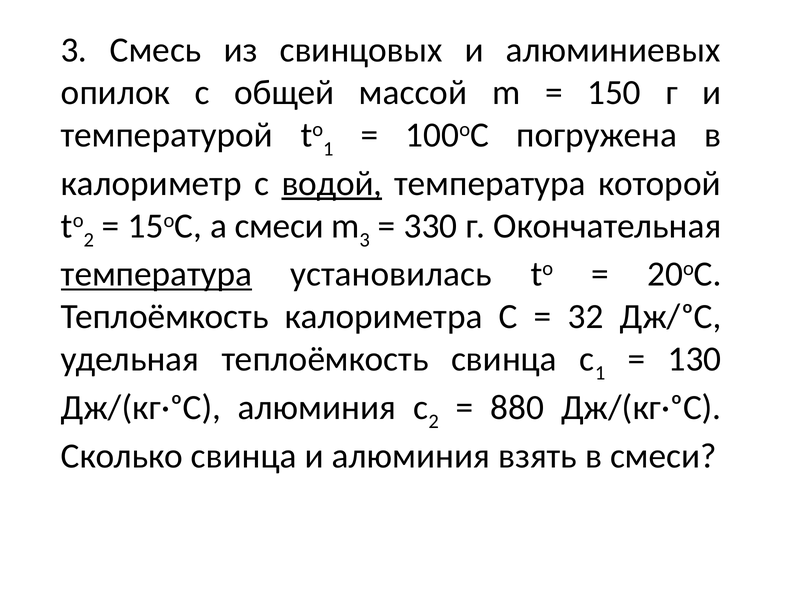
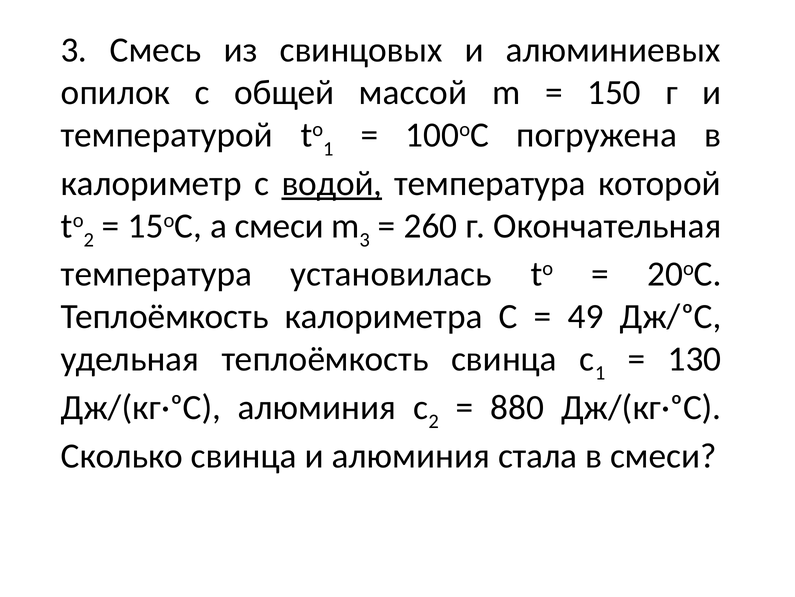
330: 330 -> 260 (430, 226)
температура underline: present -> none (157, 274)
32: 32 -> 49 (586, 316)
взять: взять -> стала (538, 455)
